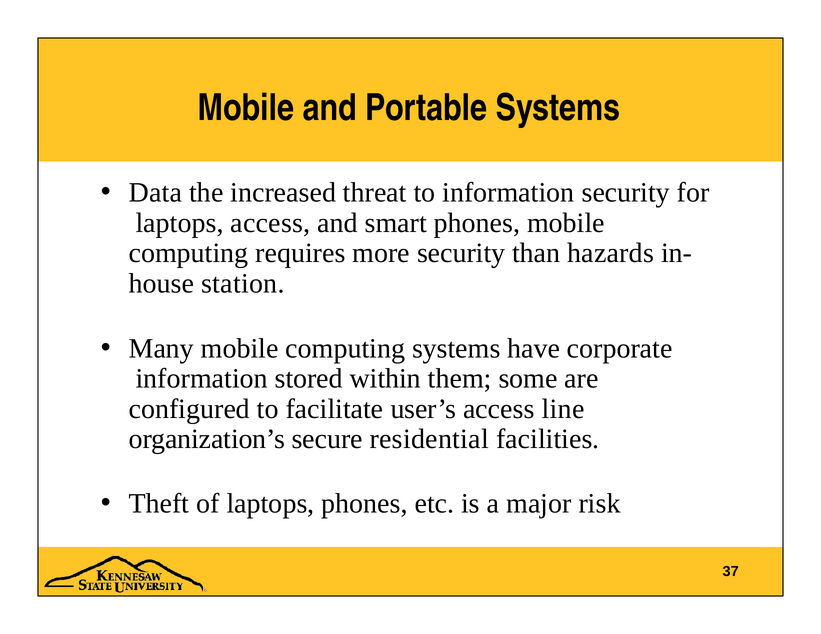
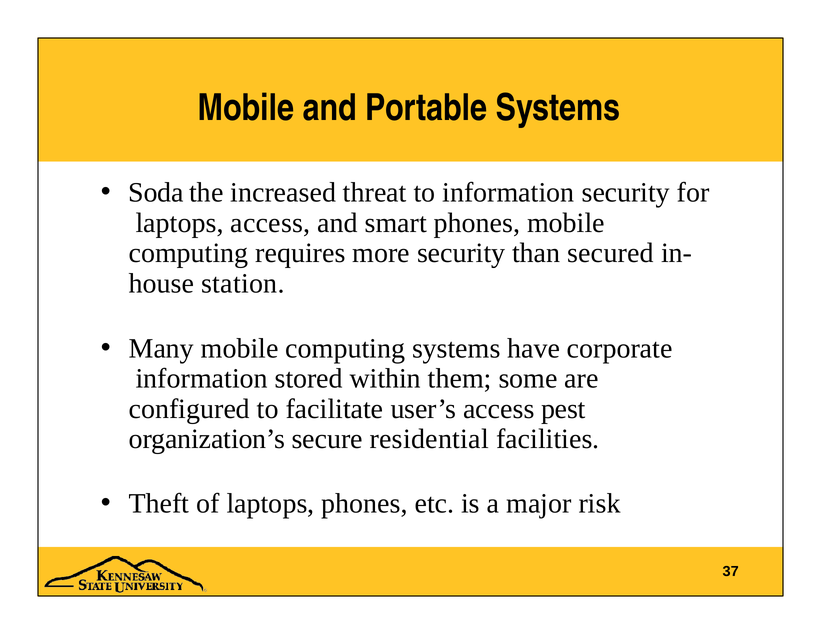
Data: Data -> Soda (156, 193)
hazards: hazards -> secured (611, 253)
line: line -> pest (563, 409)
